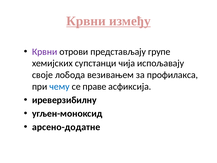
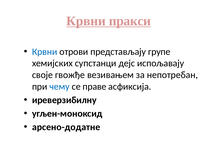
између: између -> пракси (130, 21)
Крвни colour: purple -> blue (45, 52)
чија: чија -> дејс (127, 63)
лобода: лобода -> гвожђе (70, 75)
профилакса: профилакса -> непотребан (172, 75)
